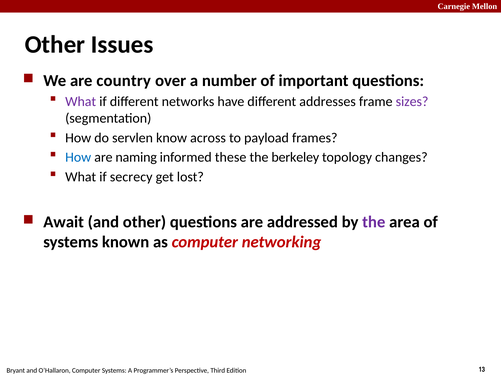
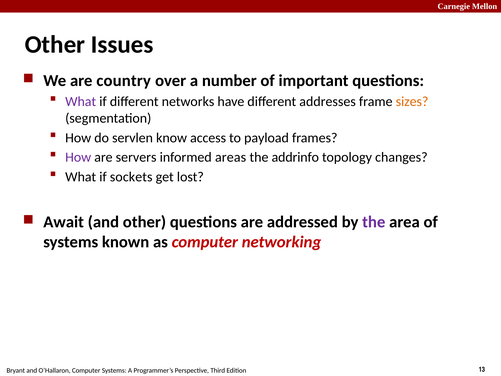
sizes colour: purple -> orange (412, 101)
across: across -> access (208, 138)
How colour: blue -> purple (78, 157)
naming: naming -> servers (136, 157)
these: these -> areas (231, 157)
berkeley: berkeley -> addrinfo (295, 157)
secrecy: secrecy -> sockets (131, 177)
